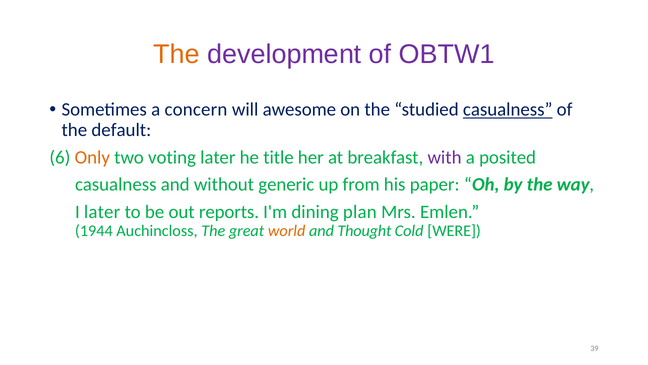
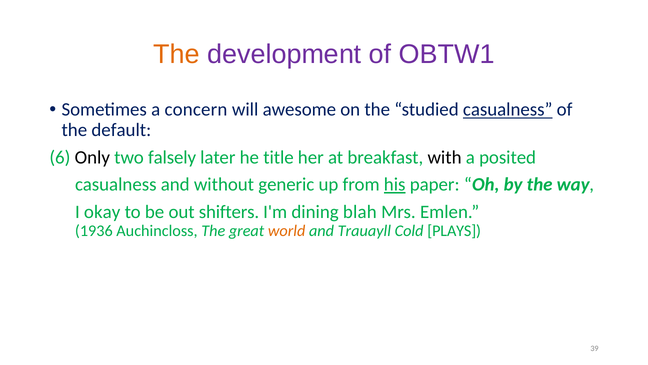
Only colour: orange -> black (92, 157)
voting: voting -> falsely (172, 157)
with colour: purple -> black (445, 157)
his underline: none -> present (395, 184)
I later: later -> okay (102, 211)
reports: reports -> shifters (229, 211)
plan: plan -> blah (360, 211)
1944: 1944 -> 1936 (94, 230)
Thought: Thought -> Trauayll (364, 230)
WERE: WERE -> PLAYS (454, 230)
